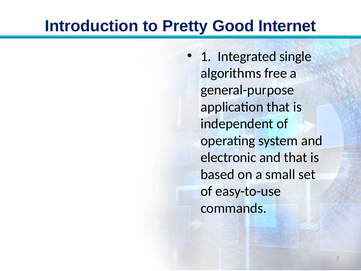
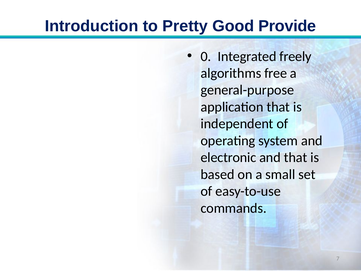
Internet: Internet -> Provide (287, 26)
1: 1 -> 0 (206, 56)
single: single -> freely (295, 56)
